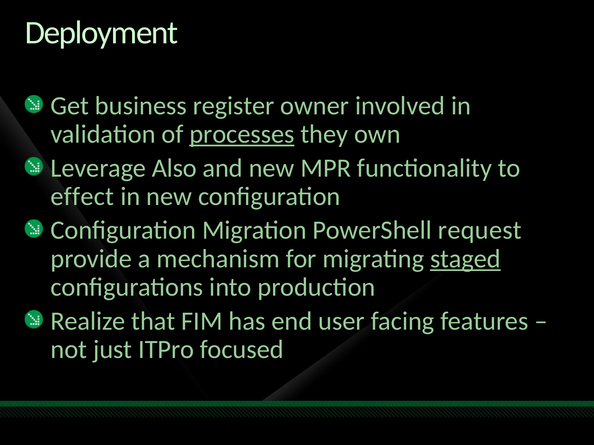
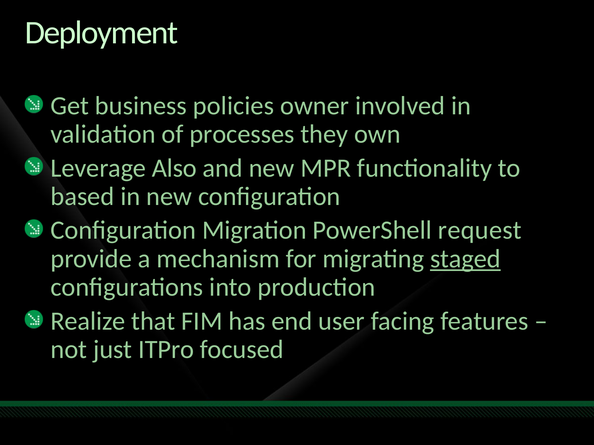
register: register -> policies (234, 106)
processes underline: present -> none (242, 134)
effect: effect -> based (82, 197)
